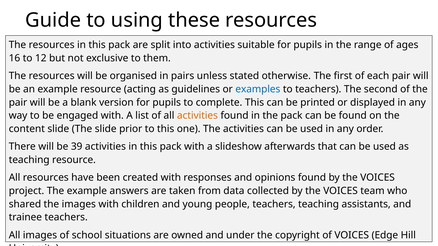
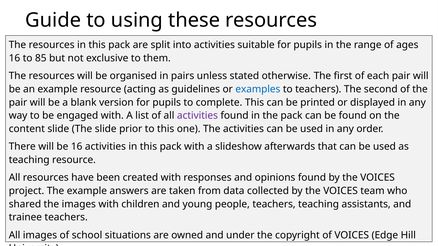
12: 12 -> 85 (41, 58)
activities colour: orange -> purple (197, 116)
be 39: 39 -> 16 (77, 147)
